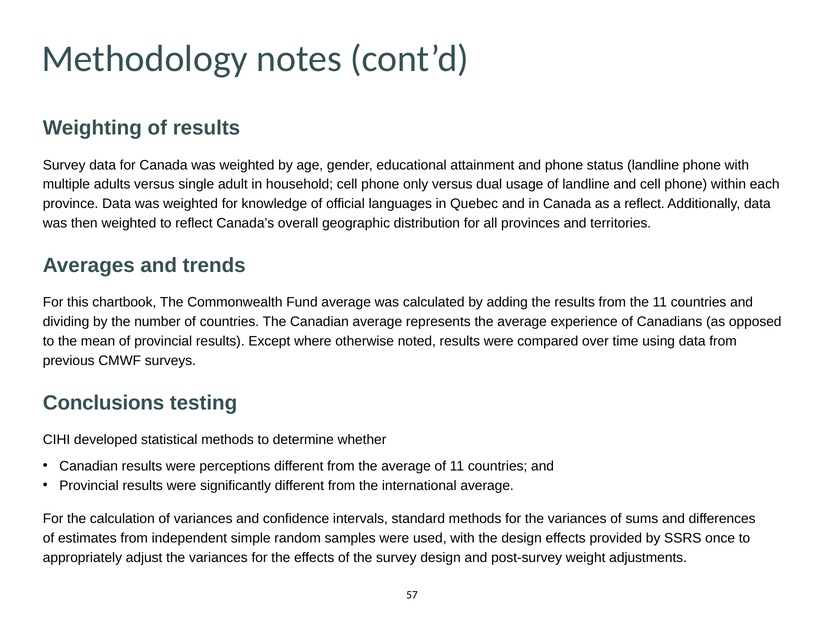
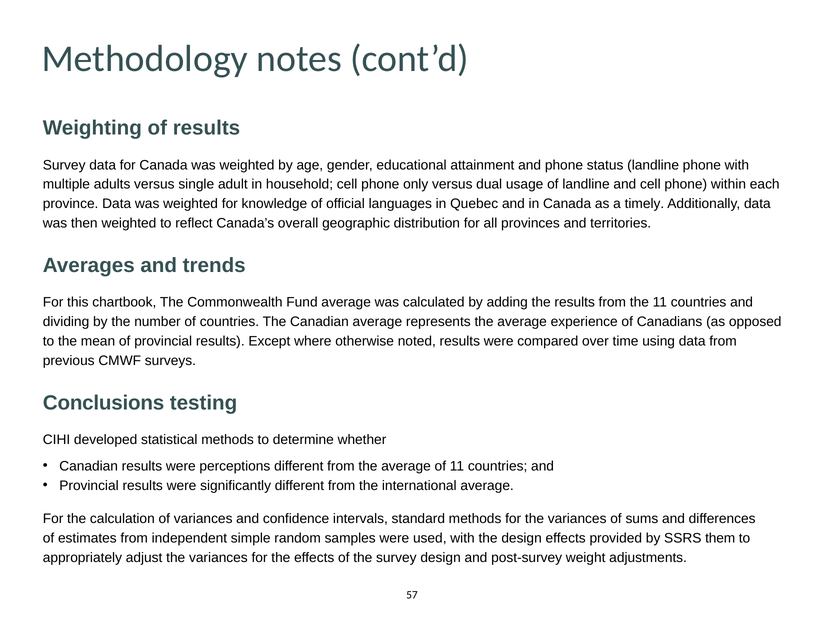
a reflect: reflect -> timely (644, 204)
once: once -> them (720, 538)
